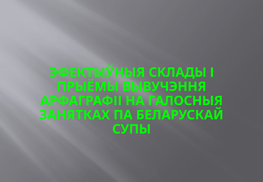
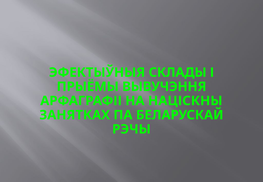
ГАЛОСНЫЯ: ГАЛОСНЫЯ -> НАЦІСКНЫ (185, 101)
СУПЫ: СУПЫ -> РЭЧЫ (131, 129)
